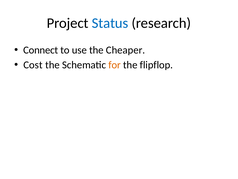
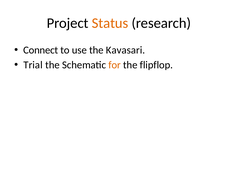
Status colour: blue -> orange (110, 23)
Cheaper: Cheaper -> Kavasari (126, 50)
Cost: Cost -> Trial (33, 65)
